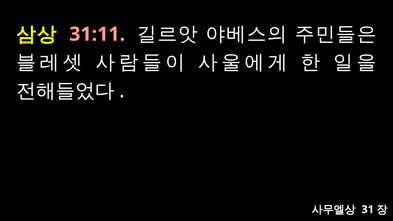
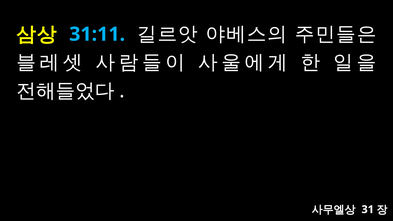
31:11 colour: pink -> light blue (97, 34)
